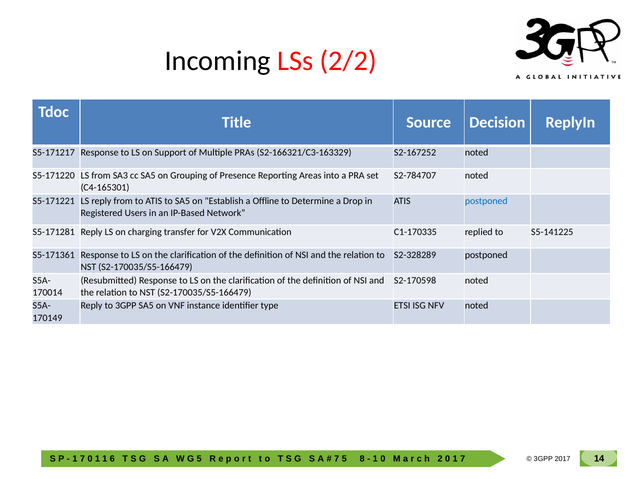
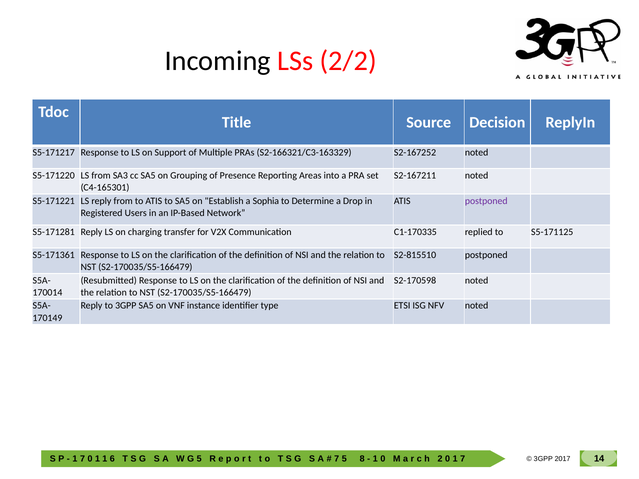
S2-784707: S2-784707 -> S2-167211 (415, 176)
Offline: Offline -> Sophia (266, 201)
postponed colour: blue -> purple (486, 201)
S5-141225: S5-141225 -> S5-171125 (552, 232)
S2-328289: S2-328289 -> S2-815510 (415, 255)
